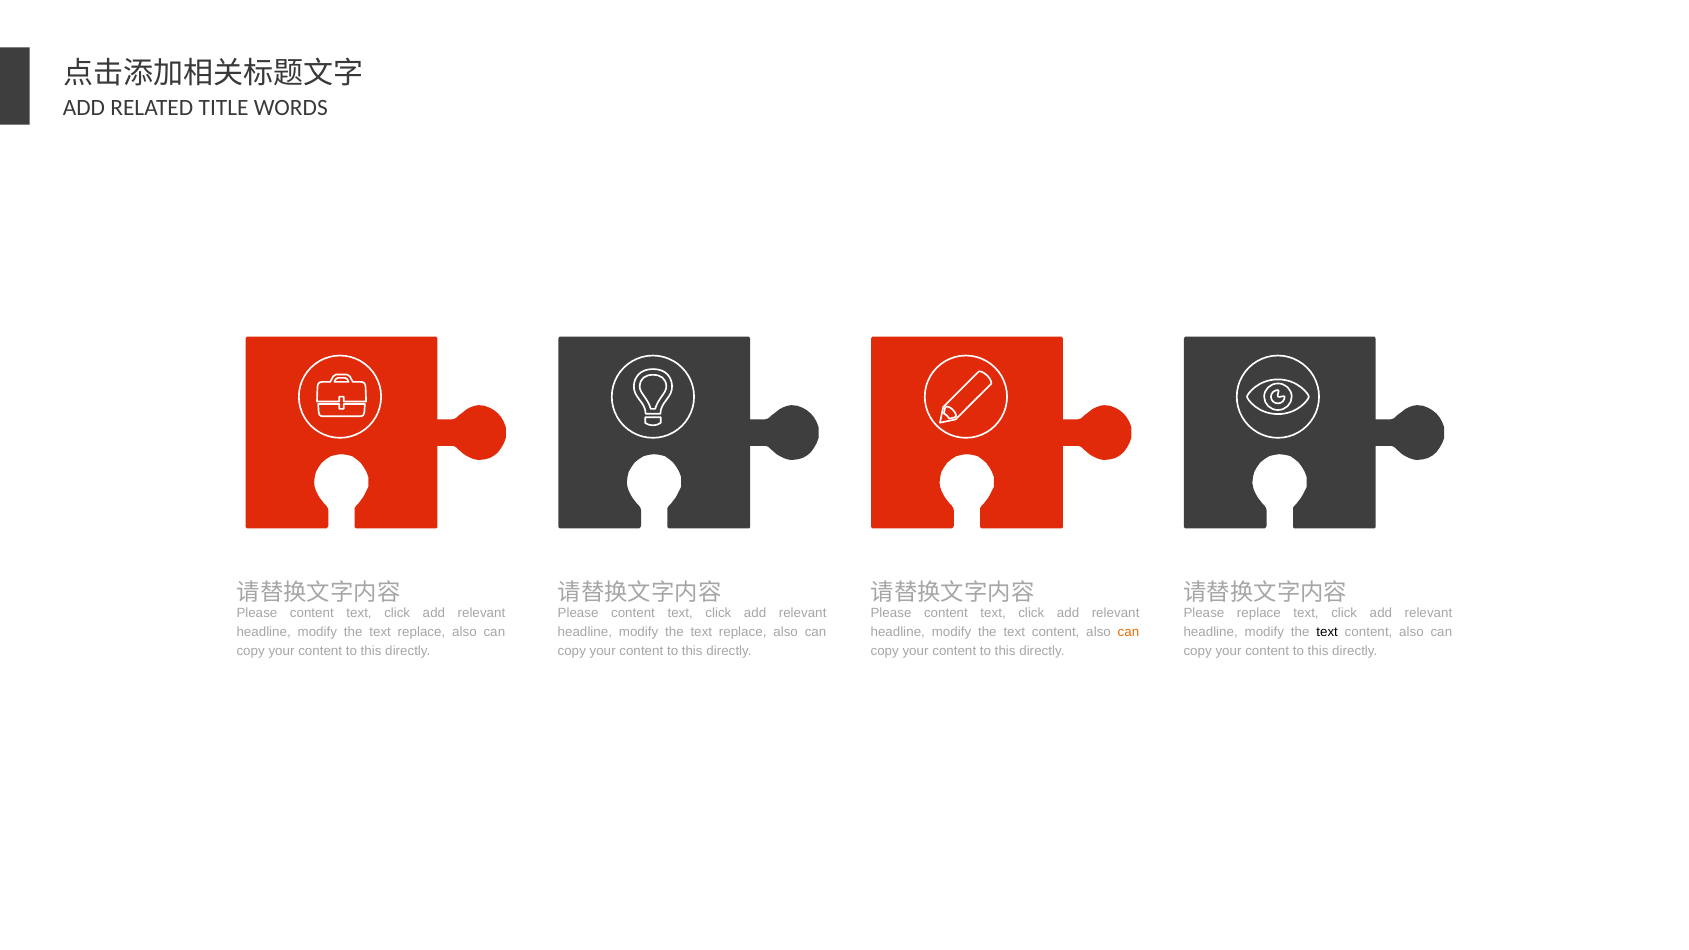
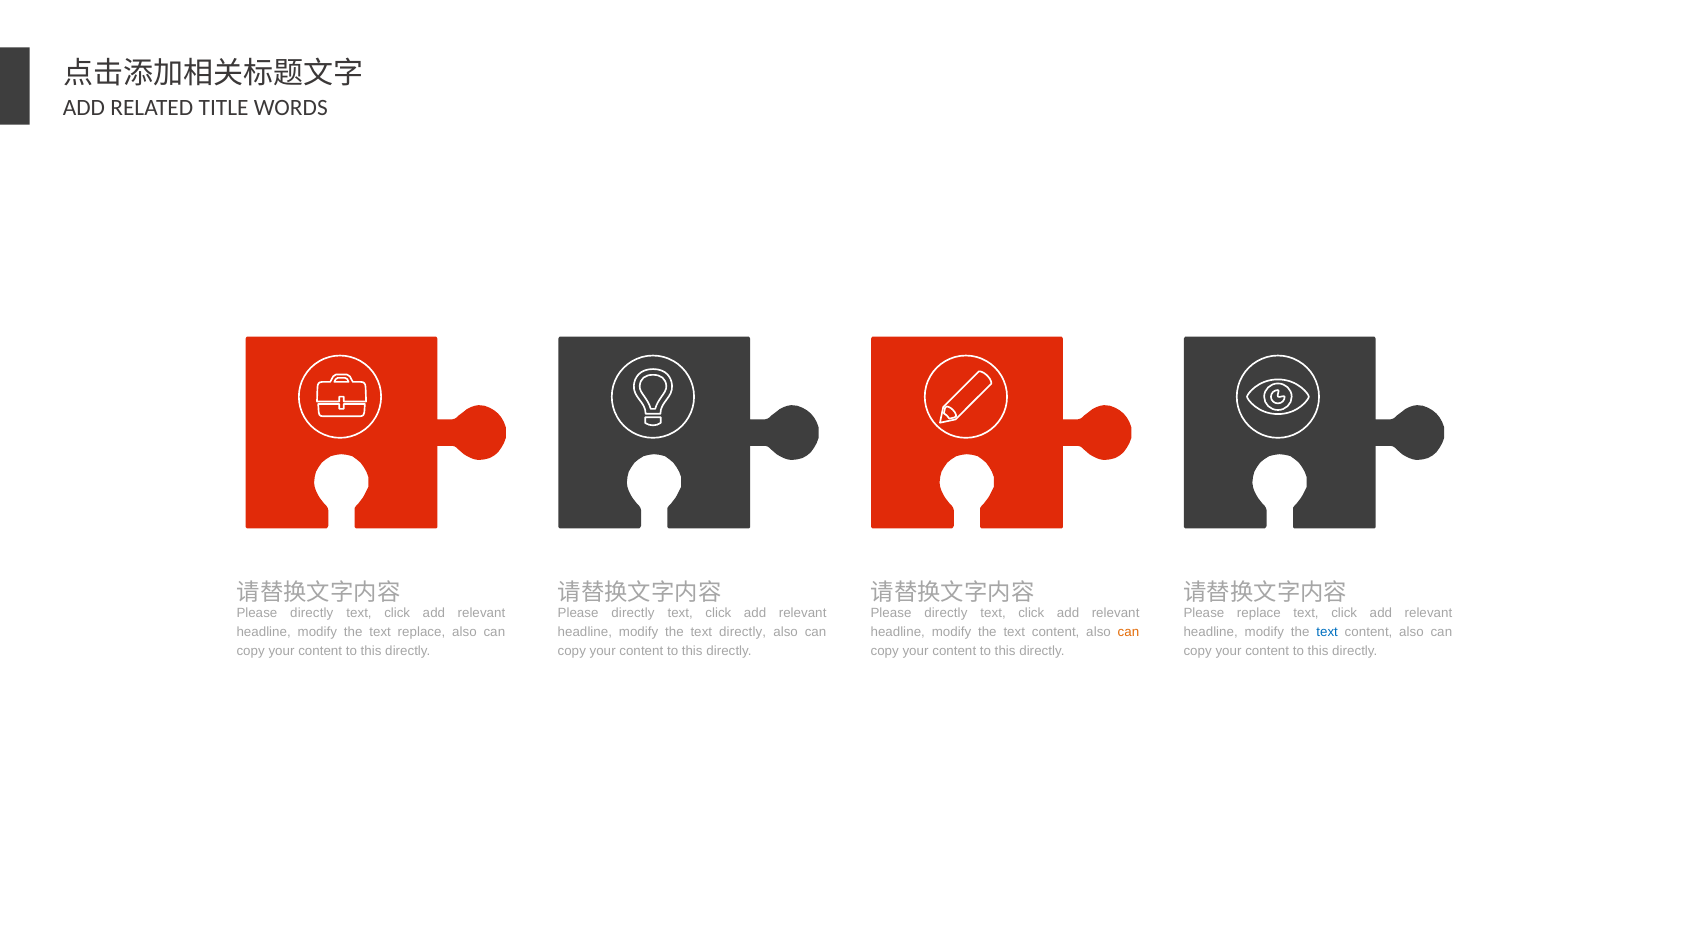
content: content -> directly (312, 613)
content: content -> directly (633, 613)
content: content -> directly (946, 613)
replace: replace -> directly (743, 632)
text colour: black -> blue (1327, 632)
